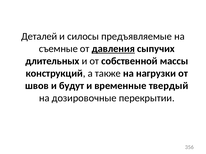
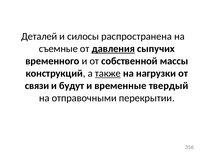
предъявляемые: предъявляемые -> распространена (137, 37)
длительных: длительных -> временного (52, 61)
также underline: none -> present (108, 74)
швов: швов -> связи (37, 86)
дозировочные: дозировочные -> отправочными (84, 98)
